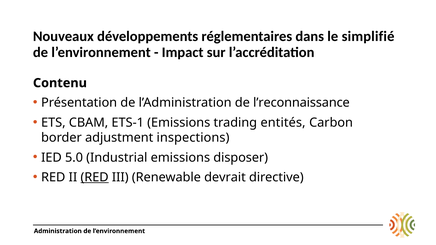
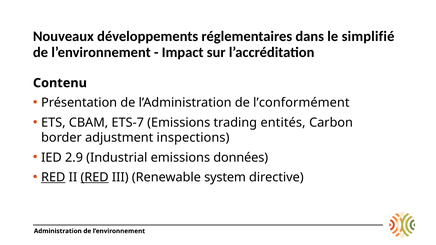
l’reconnaissance: l’reconnaissance -> l’conformément (301, 103)
ETS-1: ETS-1 -> ETS-7 (128, 123)
5.0: 5.0 -> 2.9 (74, 158)
disposer: disposer -> données (241, 158)
RED underline: none -> present (53, 177)
devrait: devrait -> system (225, 177)
